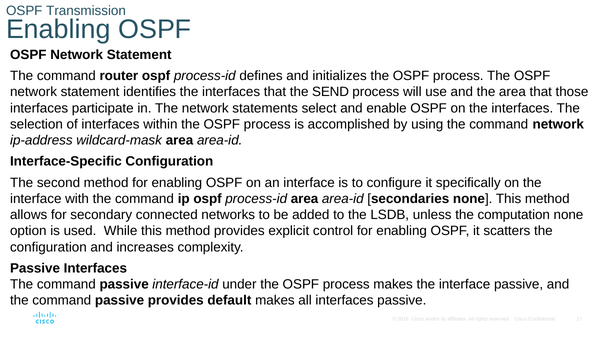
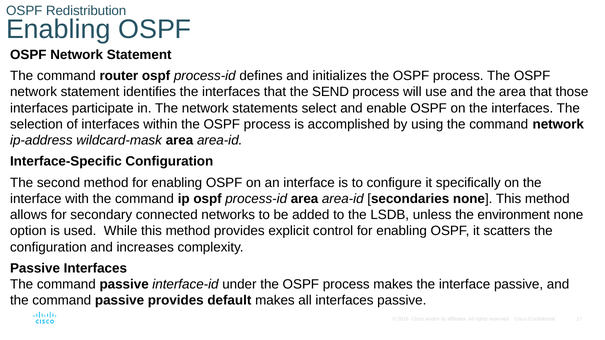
Transmission: Transmission -> Redistribution (86, 11)
computation: computation -> environment (514, 215)
